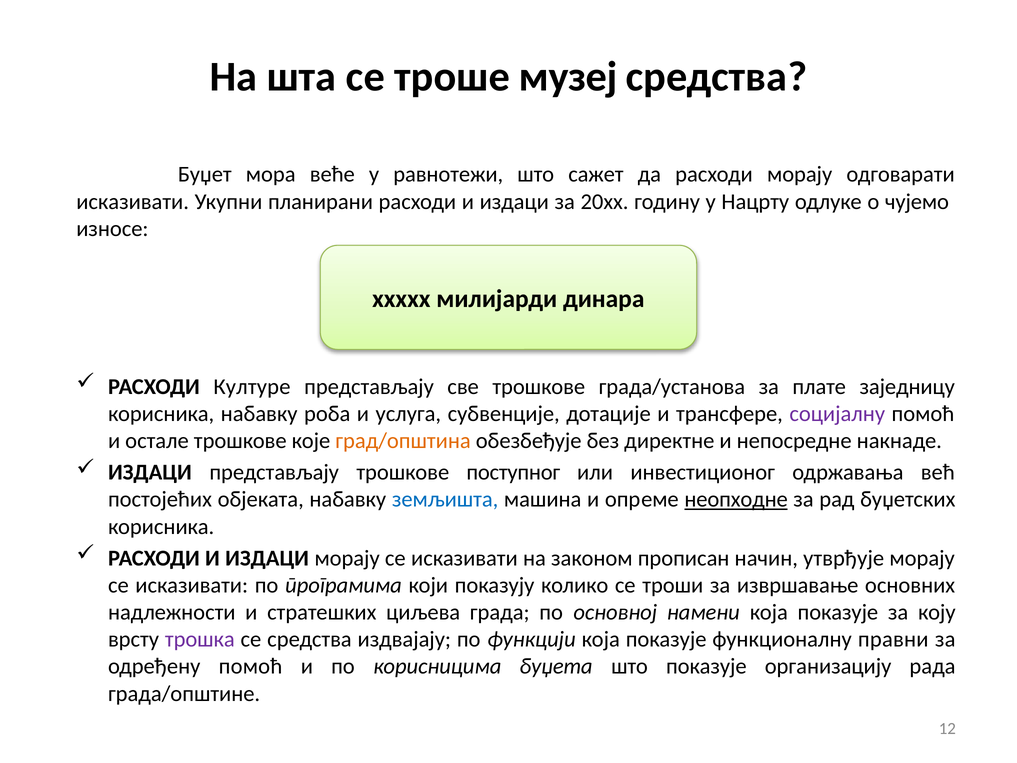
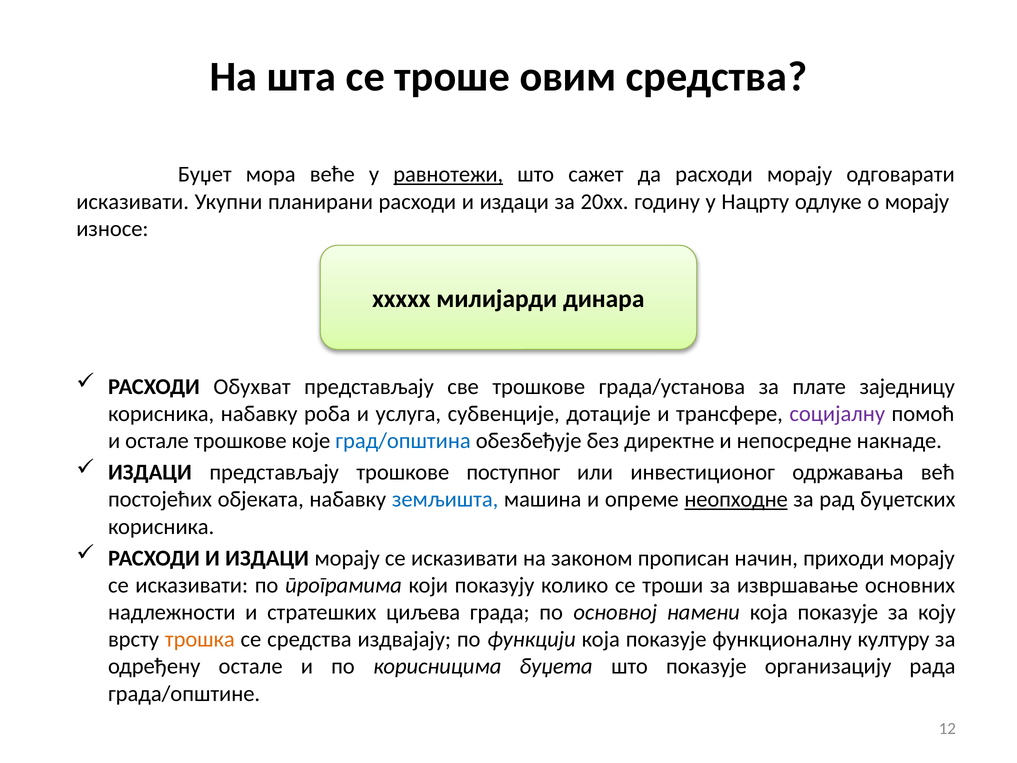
музеј: музеј -> овим (568, 77)
равнотежи underline: none -> present (448, 174)
о чујемо: чујемо -> морају (917, 202)
Културе: Културе -> Обухват (252, 387)
град/општина colour: orange -> blue (403, 441)
утврђује: утврђује -> приходи (844, 558)
трошка colour: purple -> orange (200, 639)
правни: правни -> културу (893, 639)
одређену помоћ: помоћ -> остале (251, 666)
